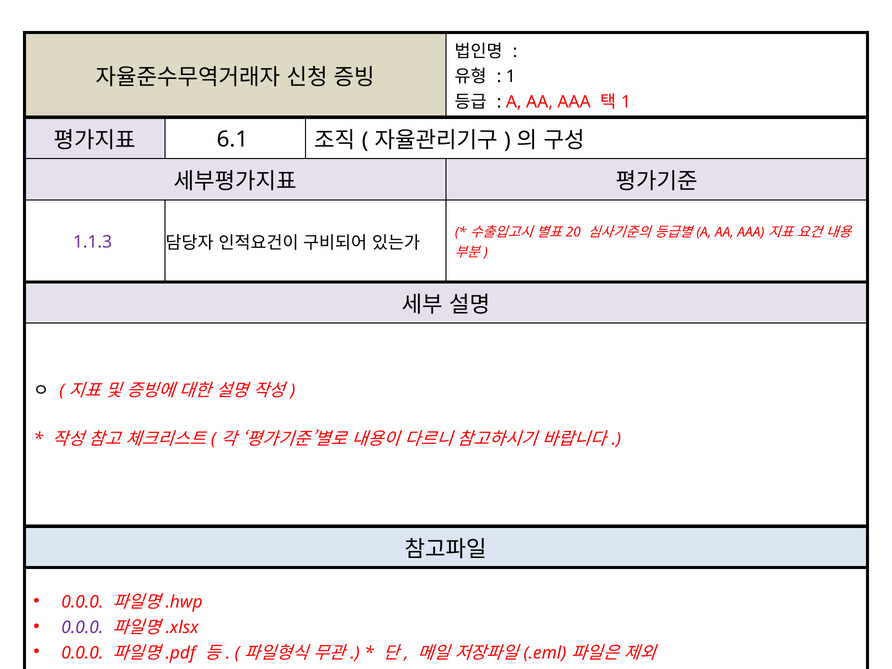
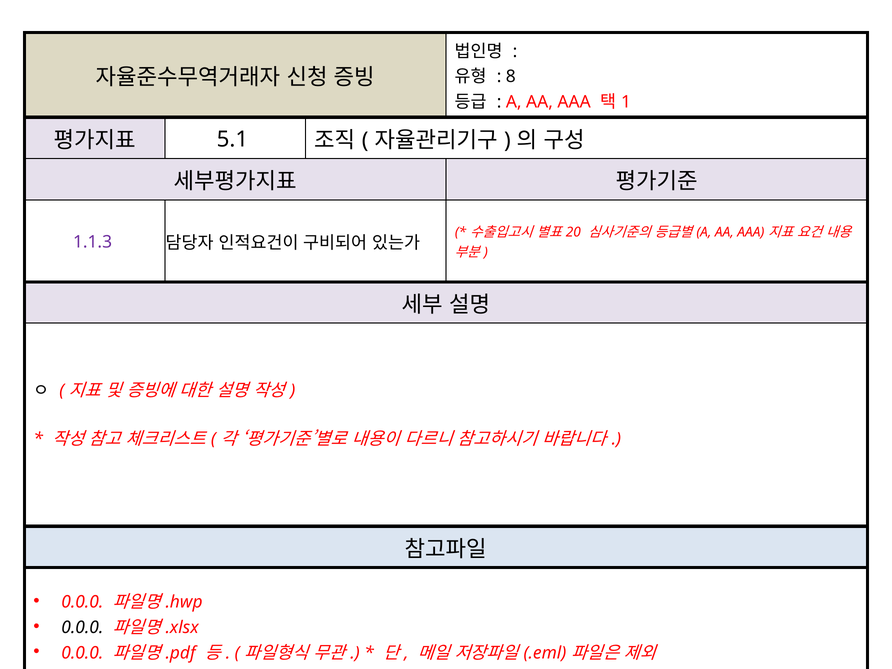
1: 1 -> 8 (511, 77)
6.1: 6.1 -> 5.1 (232, 139)
0.0.0 colour: purple -> black (82, 628)
